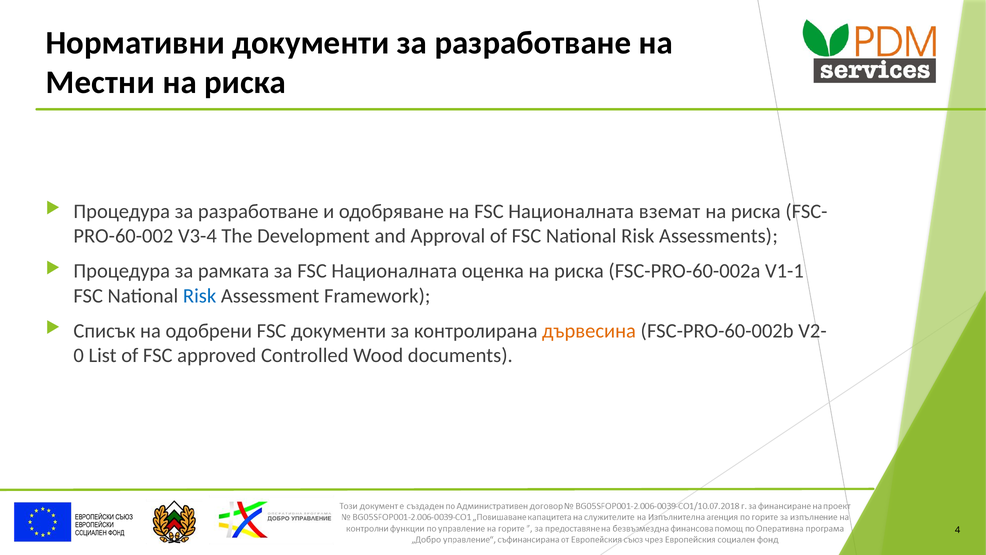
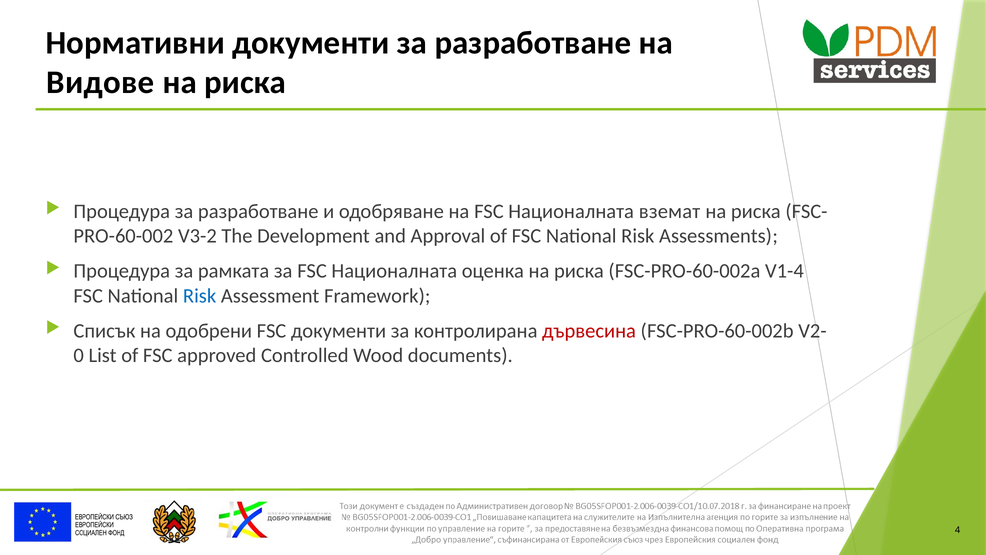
Местни: Местни -> Видове (100, 82)
V3-4: V3-4 -> V3-2 (197, 236)
V1-1: V1-1 -> V1-4 (784, 271)
дървесина colour: orange -> red (589, 331)
